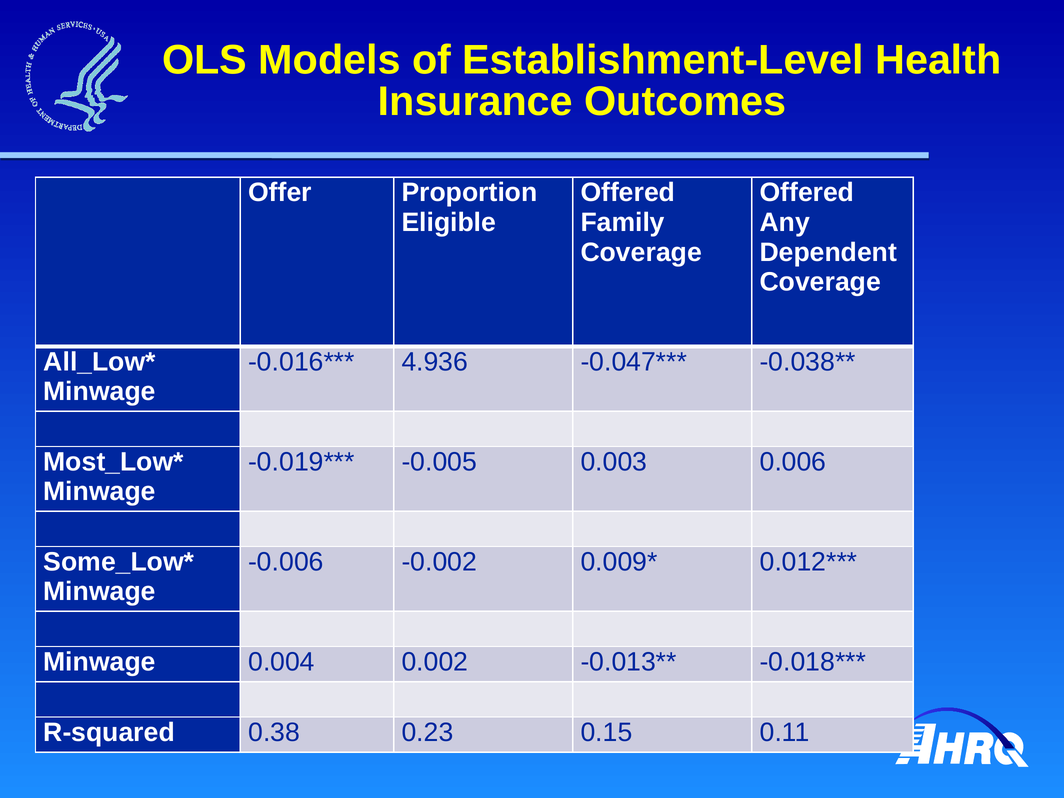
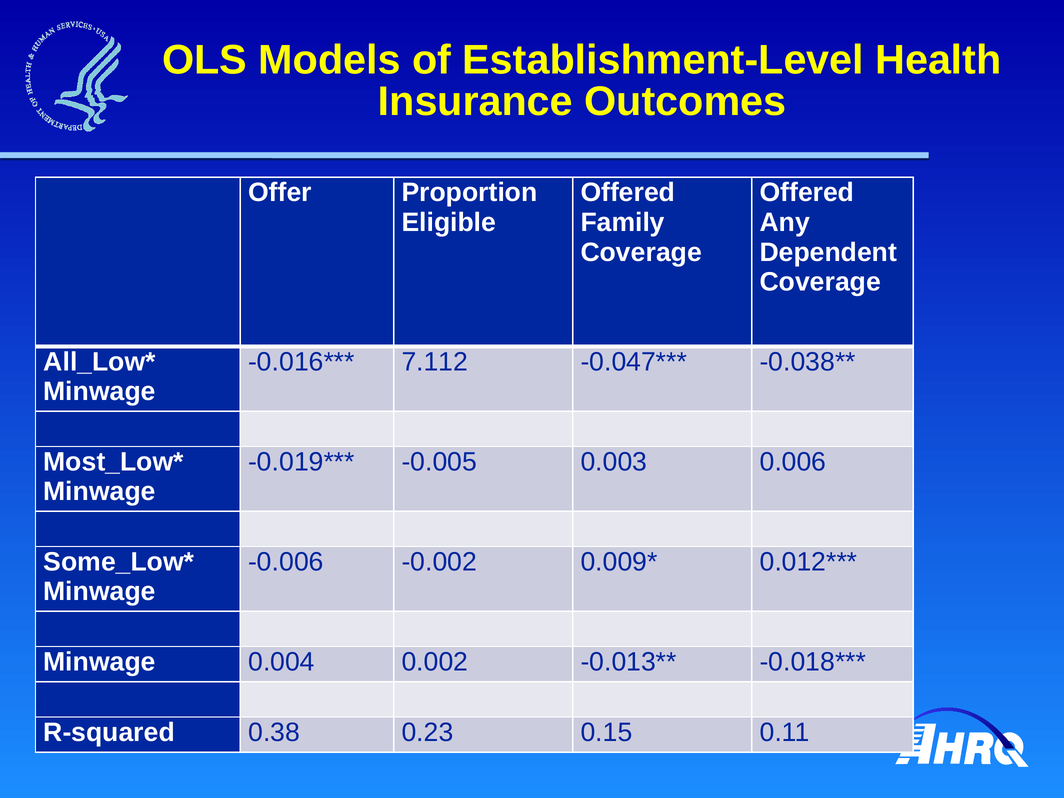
4.936: 4.936 -> 7.112 (435, 362)
